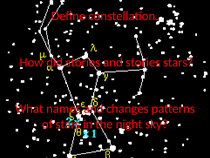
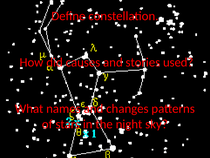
did stories: stories -> causes (83, 62)
stories stars: stars -> used (178, 62)
